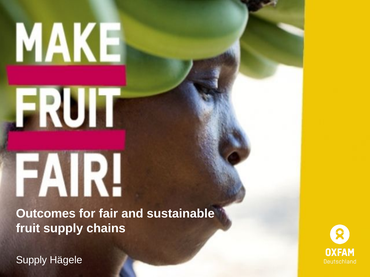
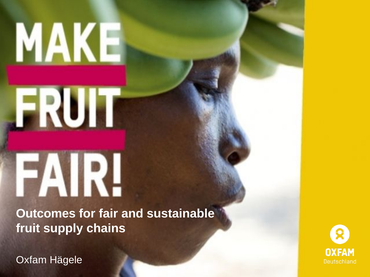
Supply: Supply -> Oxfam (31, 261)
